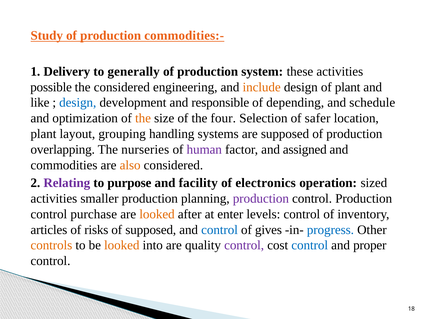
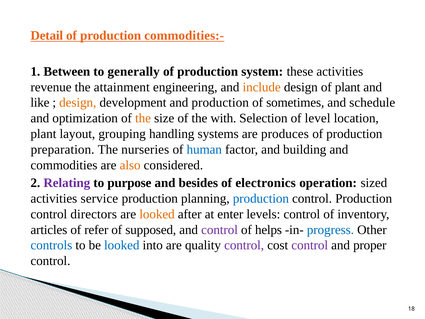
Study: Study -> Detail (47, 36)
Delivery: Delivery -> Between (67, 71)
possible: possible -> revenue (51, 87)
the considered: considered -> attainment (122, 87)
design colour: blue -> orange (78, 103)
and responsible: responsible -> production (220, 103)
depending: depending -> sometimes (295, 103)
four: four -> with (223, 118)
safer: safer -> level (318, 118)
are supposed: supposed -> produces (285, 134)
overlapping: overlapping -> preparation (63, 149)
human colour: purple -> blue (204, 149)
assigned: assigned -> building (305, 149)
facility: facility -> besides (198, 183)
smaller: smaller -> service (99, 198)
production colour: purple -> blue (261, 198)
purchase: purchase -> directors (94, 214)
risks: risks -> refer (96, 230)
control colour: blue -> purple (220, 230)
gives: gives -> helps (268, 230)
controls colour: orange -> blue (51, 245)
looked colour: orange -> blue (122, 245)
control colour: blue -> purple (310, 245)
